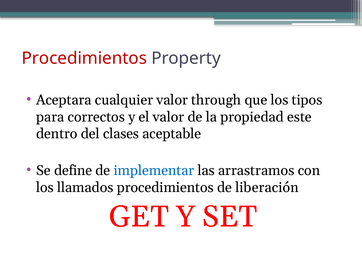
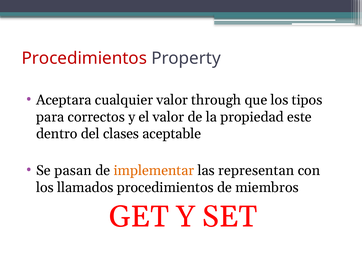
define: define -> pasan (73, 171)
implementar colour: blue -> orange (154, 171)
arrastramos: arrastramos -> representan (256, 171)
liberación: liberación -> miembros (267, 188)
